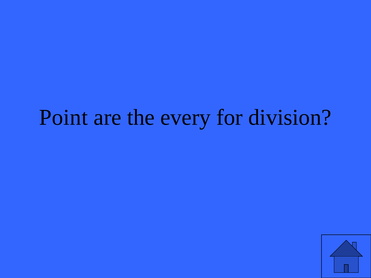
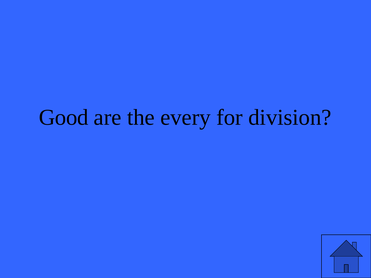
Point: Point -> Good (64, 118)
